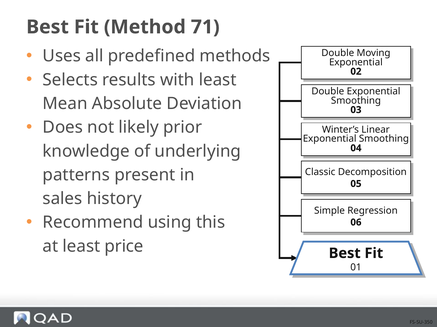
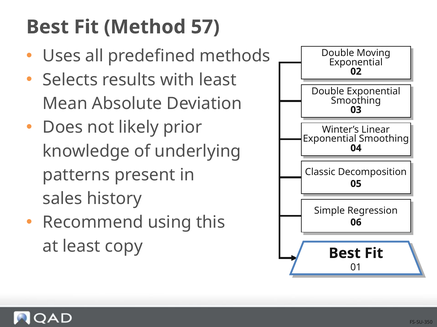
71: 71 -> 57 (205, 27)
price: price -> copy (124, 247)
